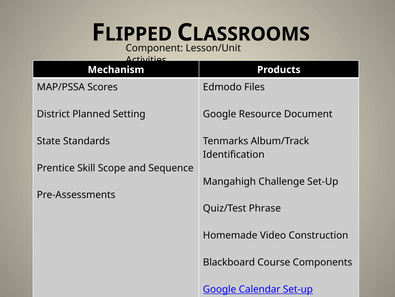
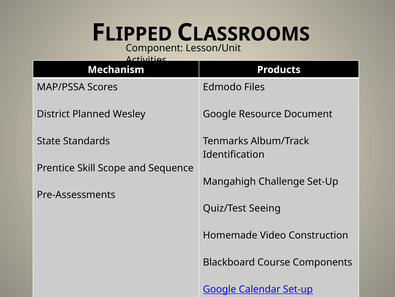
Setting: Setting -> Wesley (129, 114)
Phrase: Phrase -> Seeing (265, 208)
